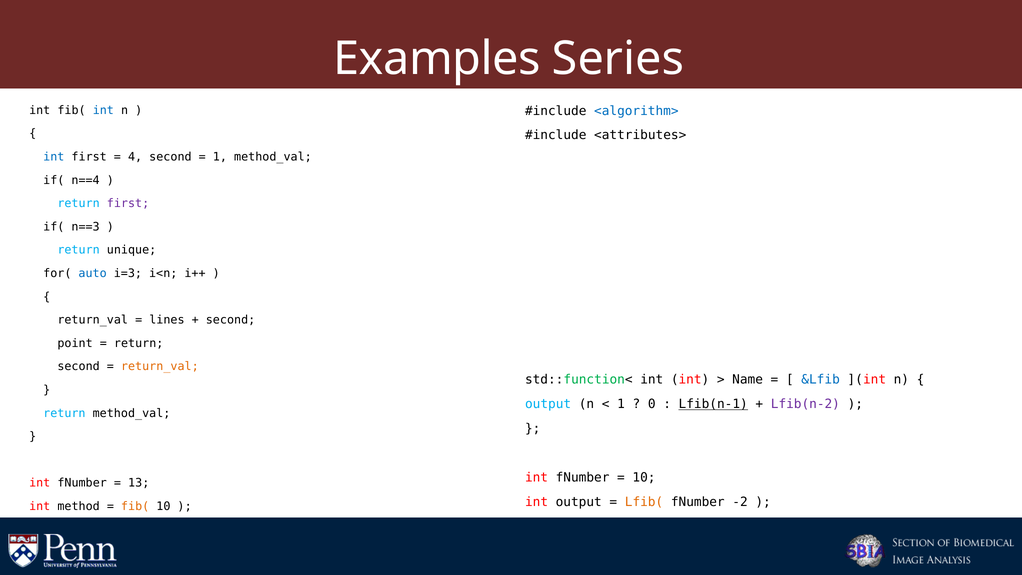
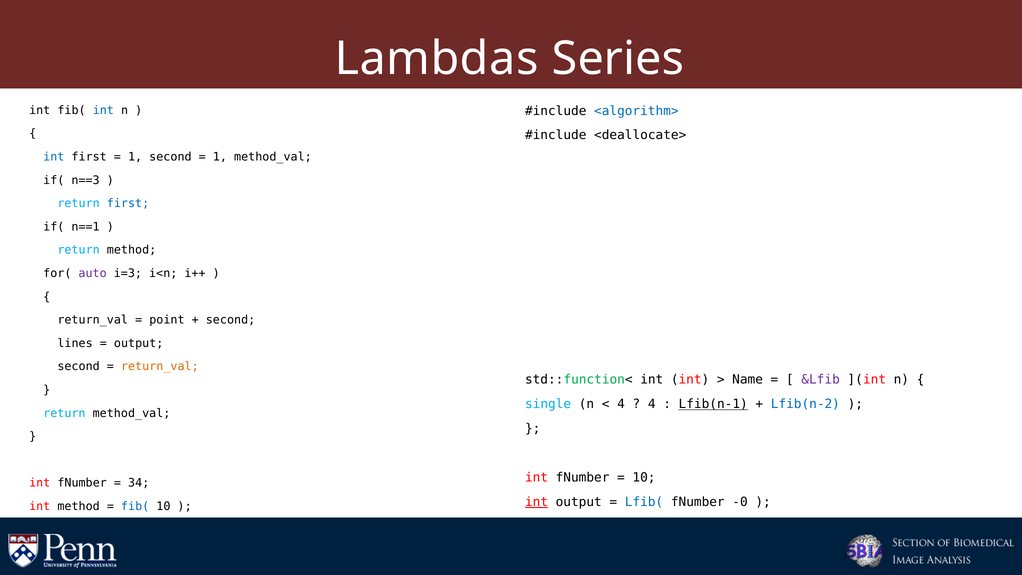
Examples: Examples -> Lambdas (437, 59)
<attributes>: <attributes> -> <deallocate> (640, 135)
4: 4 -> 1 (135, 157)
n==4: n==4 -> n==3 (86, 180)
first colour: purple -> blue (128, 203)
n==3: n==3 -> n==1 (86, 227)
return unique: unique -> method (132, 250)
auto colour: blue -> purple (93, 273)
lines: lines -> point (167, 320)
point: point -> lines (75, 343)
return: return -> output (139, 343)
&Lfib colour: blue -> purple (821, 380)
output: output -> single (548, 404)
1: 1 -> 4 (621, 404)
0: 0 -> 4 (652, 404)
Lfib(n-2 colour: purple -> blue (805, 404)
13: 13 -> 34 (139, 483)
int underline: none -> present (537, 502)
Lfib( colour: orange -> blue (644, 502)
-2: -2 -> -0 (740, 502)
fib( colour: orange -> blue (135, 506)
